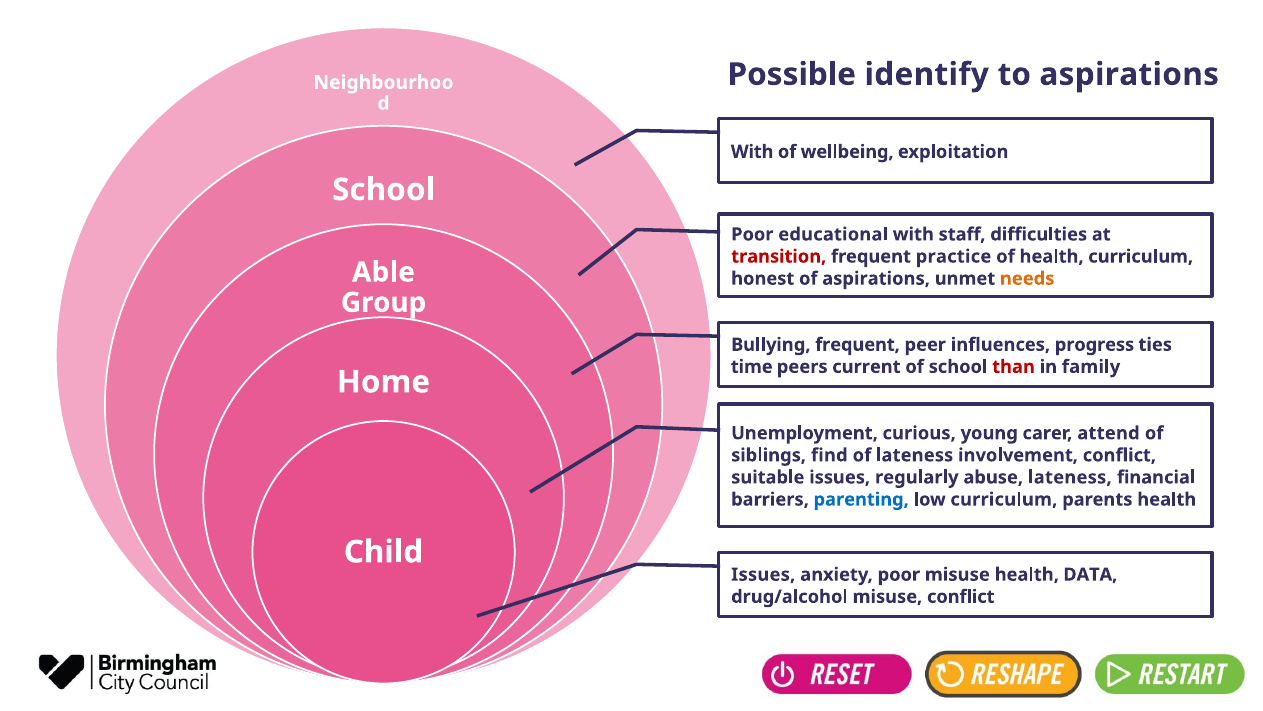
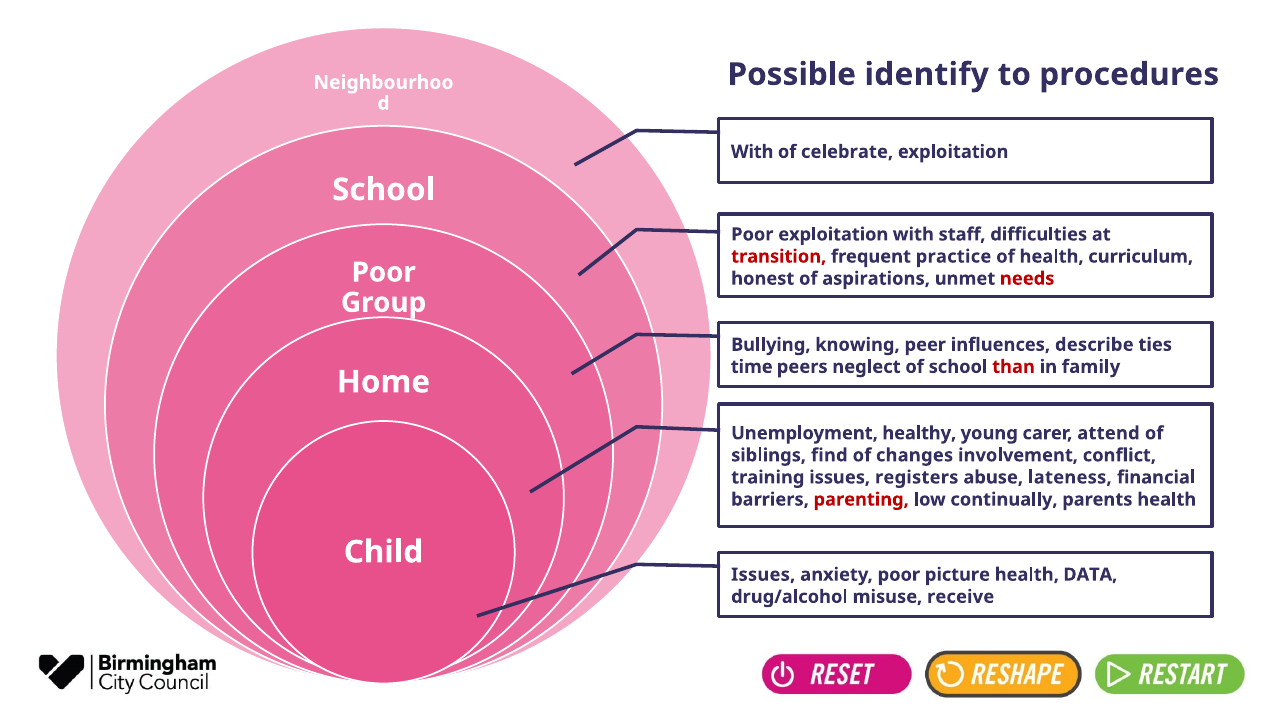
to aspirations: aspirations -> procedures (1129, 74)
wellbeing: wellbeing -> celebrate (847, 152)
Poor educational: educational -> exploitation (833, 234)
Able: Able -> Poor (384, 272)
needs colour: orange -> red (1027, 278)
Bullying frequent: frequent -> knowing (857, 344)
progress: progress -> describe (1094, 344)
current: current -> neglect (866, 367)
curious: curious -> healthy (919, 433)
of lateness: lateness -> changes (915, 455)
suitable: suitable -> training (768, 477)
regularly: regularly -> registers (917, 477)
parenting colour: blue -> red (861, 499)
low curriculum: curriculum -> continually (1004, 499)
poor misuse: misuse -> picture (957, 574)
misuse conflict: conflict -> receive (961, 596)
